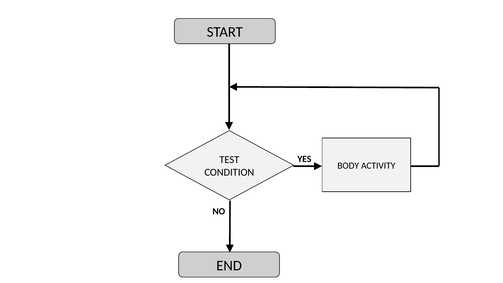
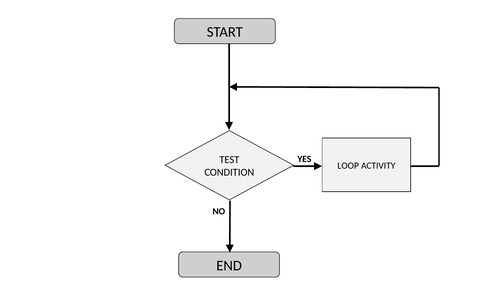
BODY: BODY -> LOOP (348, 166)
